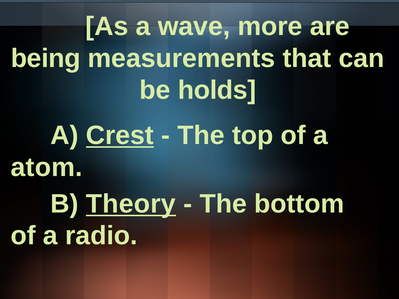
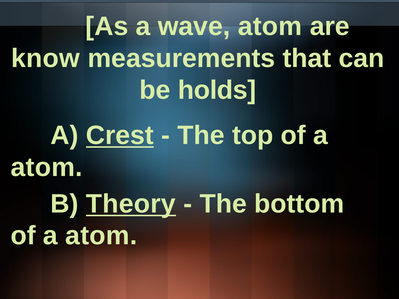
wave more: more -> atom (270, 26)
being: being -> know (45, 58)
radio: radio -> atom (101, 236)
